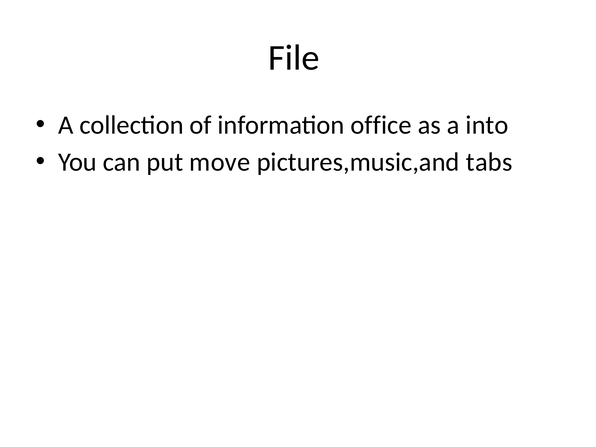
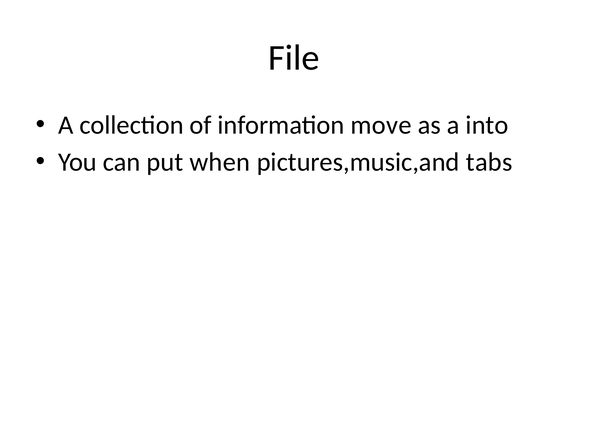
office: office -> move (381, 125)
move: move -> when (220, 162)
